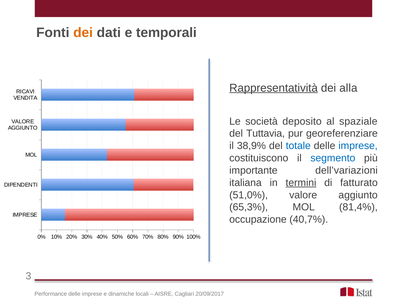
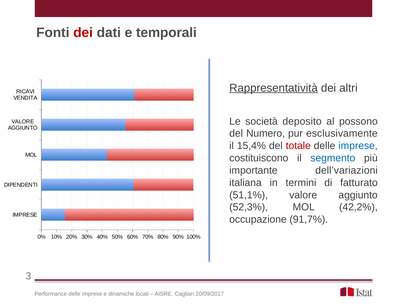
dei colour: orange -> red (83, 33)
alla: alla -> altri (348, 88)
spaziale: spaziale -> possono (358, 121)
Tuttavia: Tuttavia -> Numero (266, 133)
georeferenziare: georeferenziare -> esclusivamente (342, 133)
38,9%: 38,9% -> 15,4% (251, 146)
totale colour: blue -> red (298, 146)
termini underline: present -> none (301, 183)
51,0%: 51,0% -> 51,1% (249, 195)
65,3%: 65,3% -> 52,3% (249, 207)
81,4%: 81,4% -> 42,2% (358, 207)
40,7%: 40,7% -> 91,7% (309, 219)
